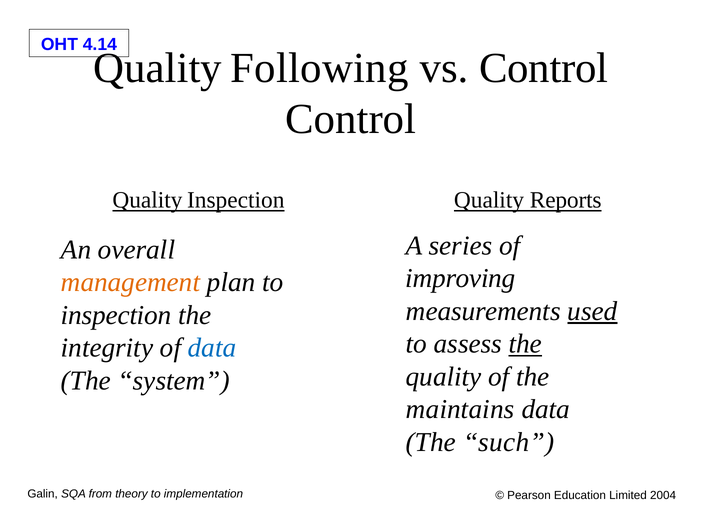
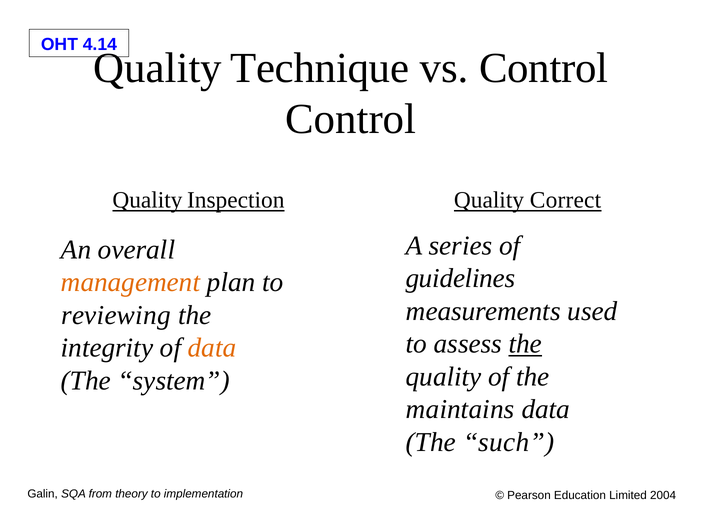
Following: Following -> Technique (320, 68)
Reports: Reports -> Correct (566, 200)
improving: improving -> guidelines (460, 279)
used underline: present -> none (592, 312)
inspection: inspection -> reviewing (116, 315)
data colour: blue -> orange (212, 348)
